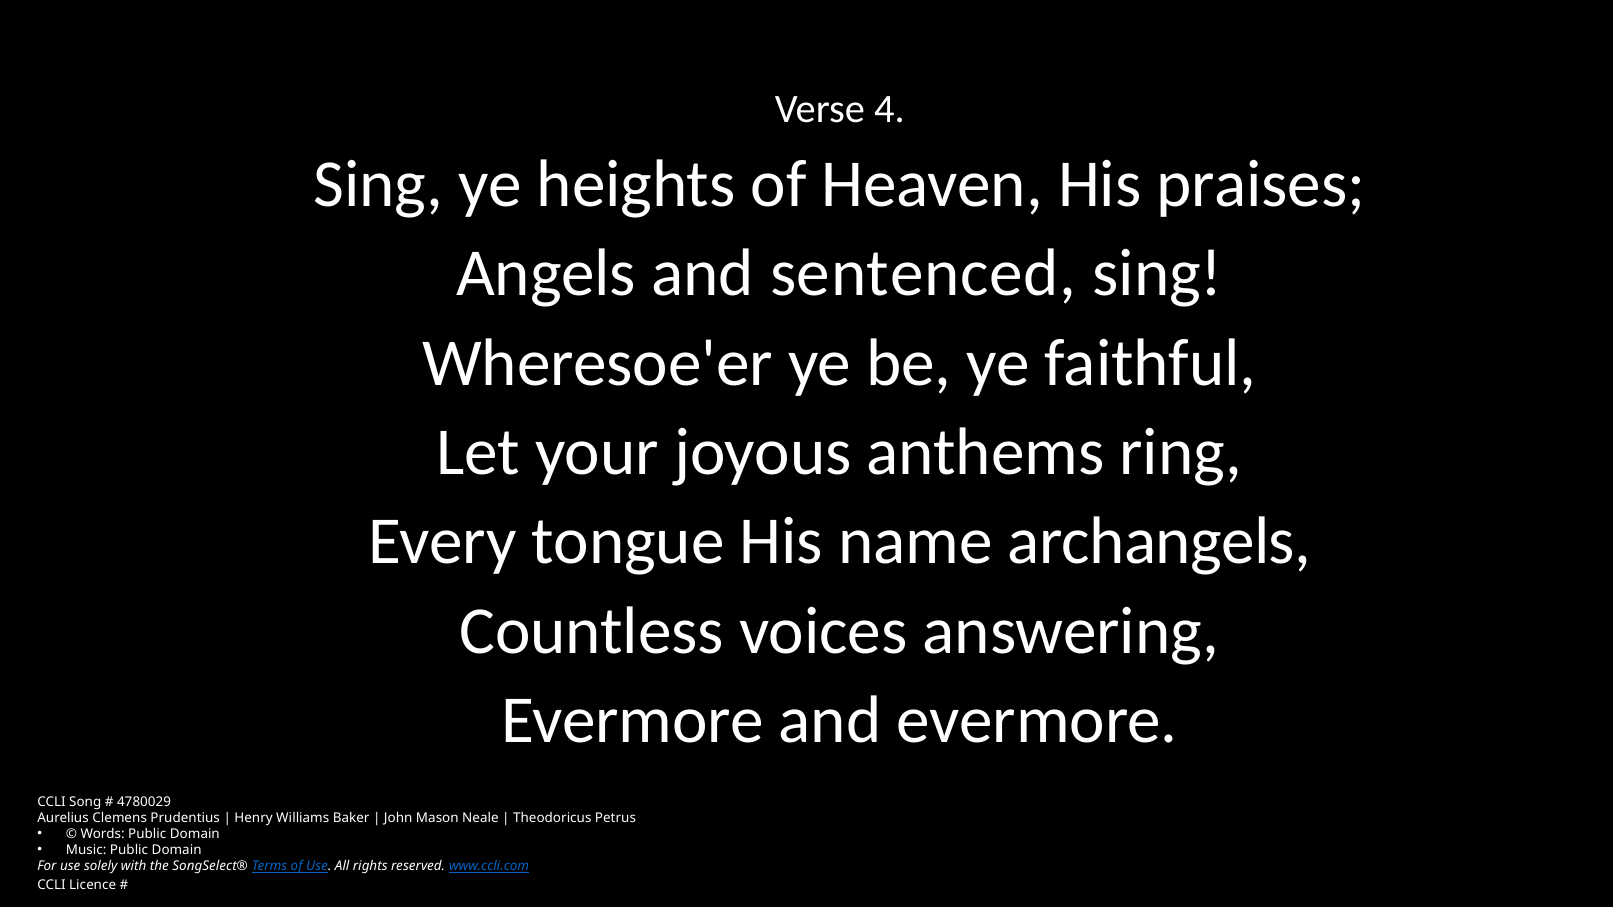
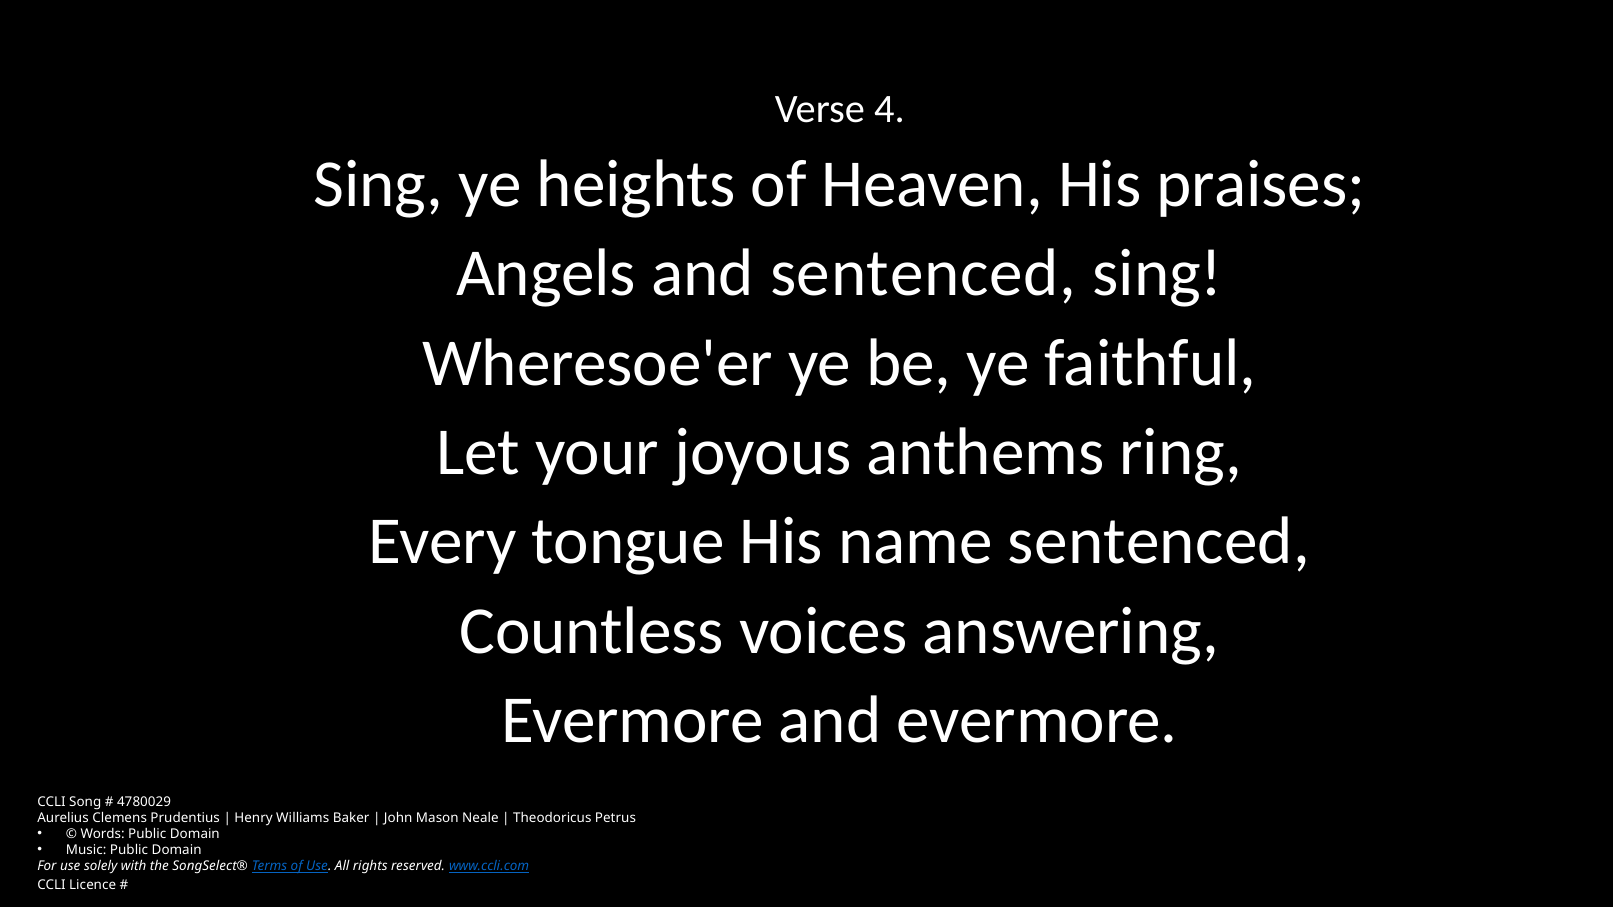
name archangels: archangels -> sentenced (1159, 542)
